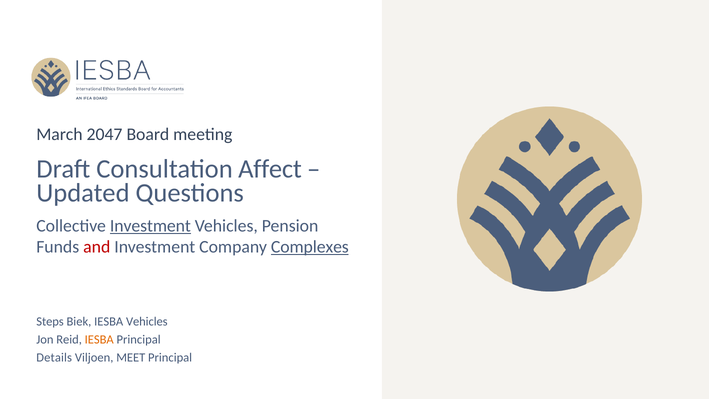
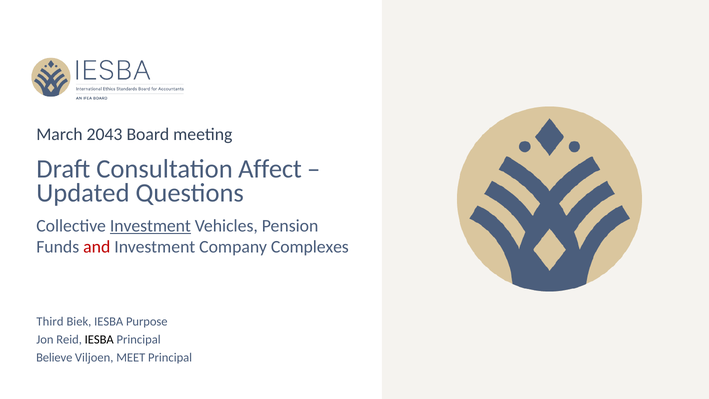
2047: 2047 -> 2043 (105, 134)
Complexes underline: present -> none (310, 247)
Steps: Steps -> Third (50, 322)
IESBA Vehicles: Vehicles -> Purpose (147, 322)
IESBA colour: orange -> black (99, 340)
Details: Details -> Believe (54, 358)
